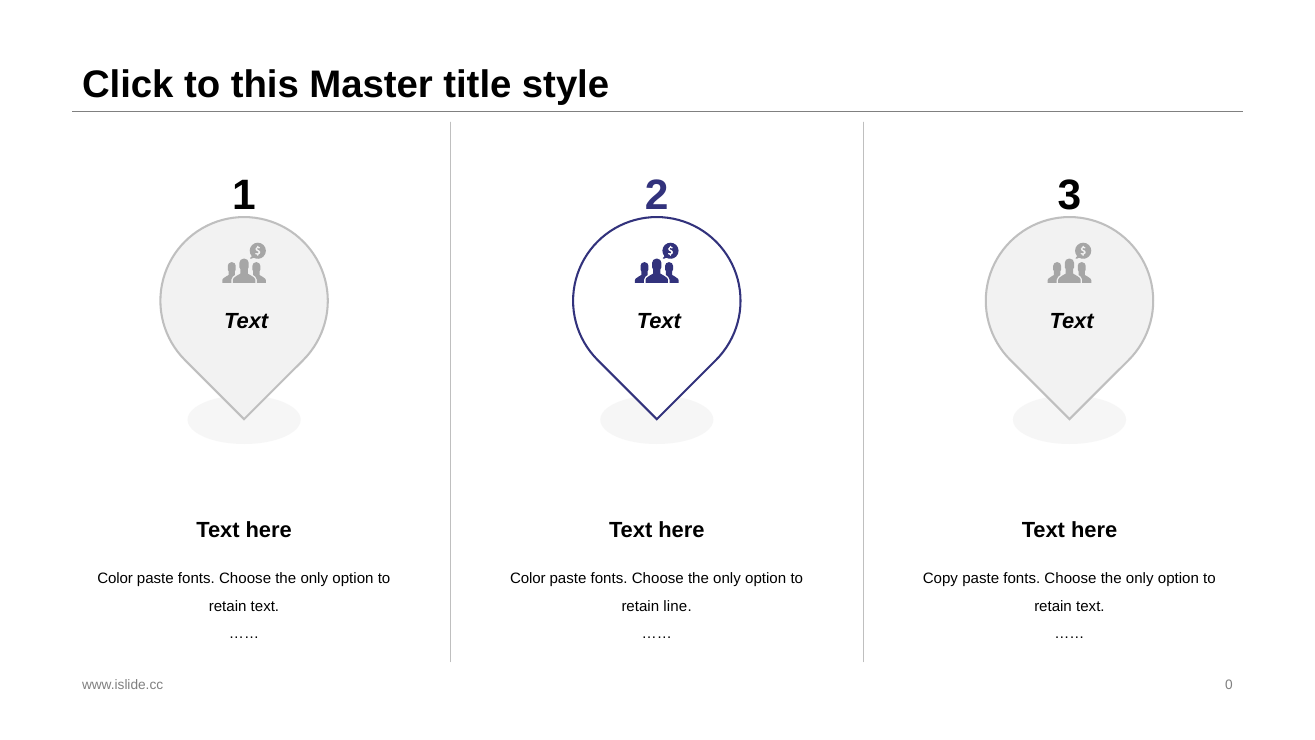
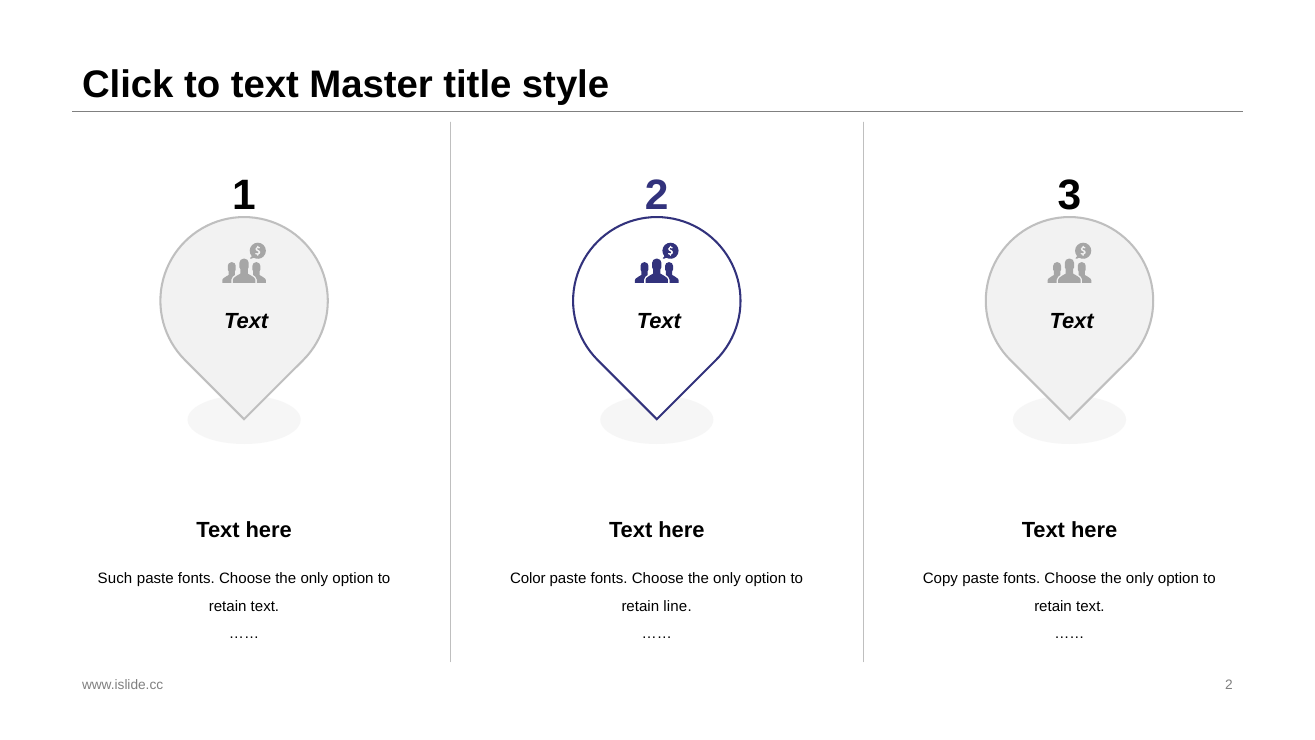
to this: this -> text (265, 85)
Color: Color -> Such (115, 579)
www.islide.cc 0: 0 -> 2 (1229, 685)
